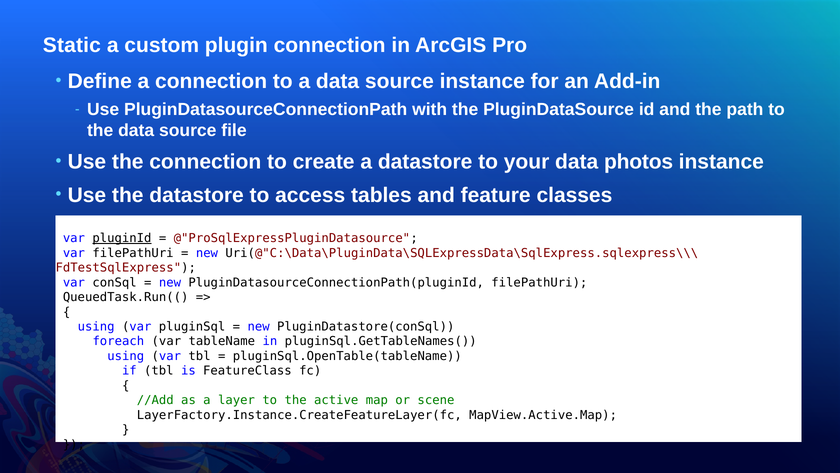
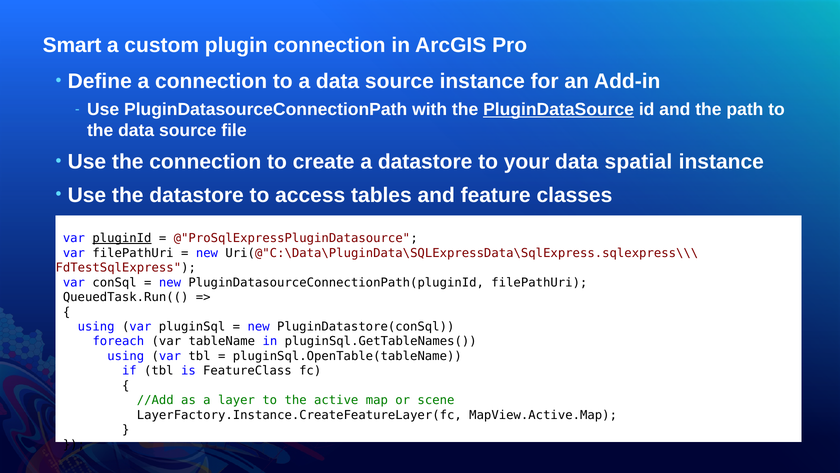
Static: Static -> Smart (72, 45)
PluginDataSource underline: none -> present (559, 110)
photos: photos -> spatial (638, 162)
